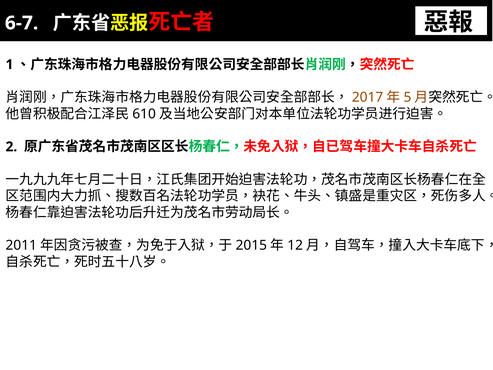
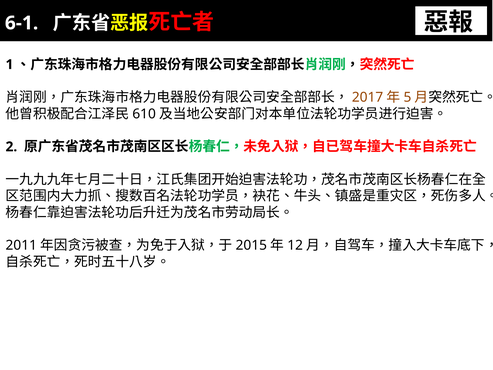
6-7: 6-7 -> 6-1 (22, 23)
